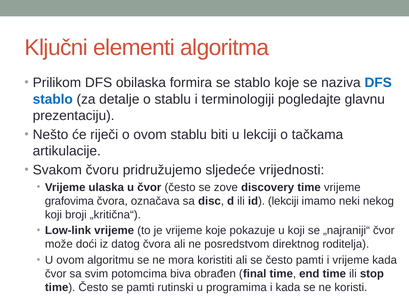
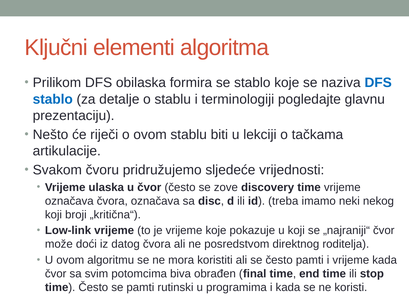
grafovima: grafovima -> označava (69, 201)
id lekciji: lekciji -> treba (283, 201)
